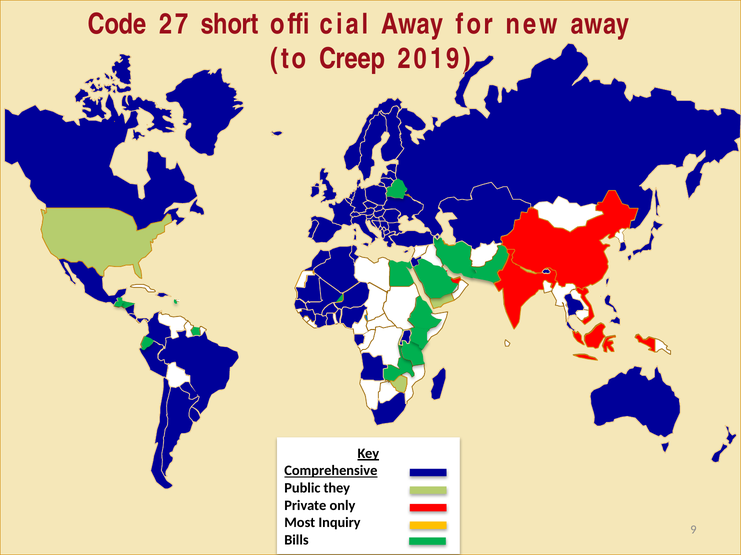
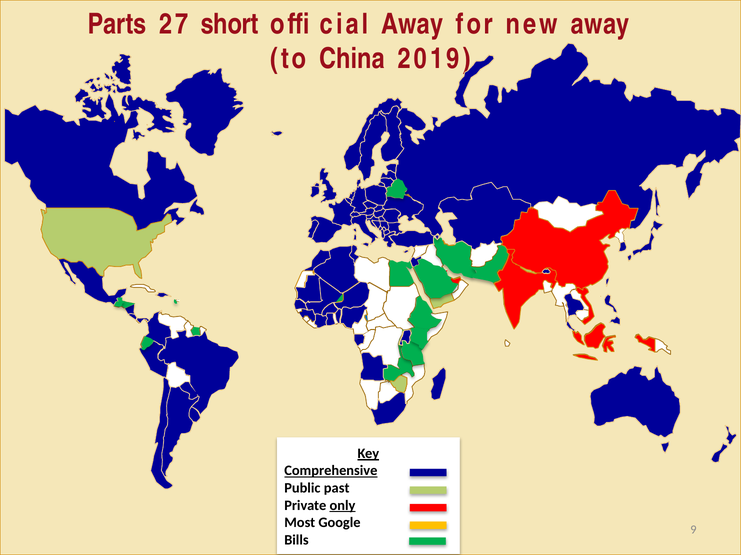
Code: Code -> Parts (117, 24)
Creep: Creep -> China (352, 59)
they: they -> past (337, 489)
only underline: none -> present (342, 506)
Inquiry: Inquiry -> Google (339, 523)
